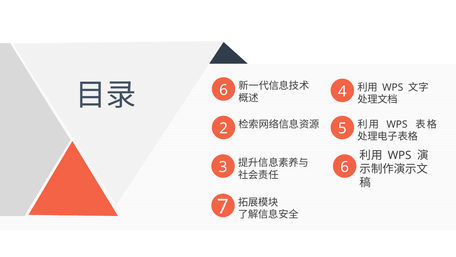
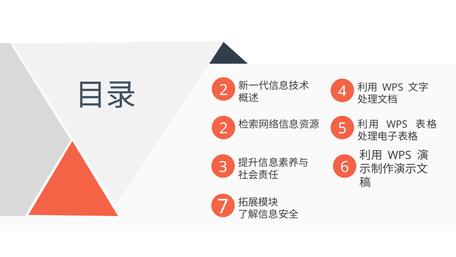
6: 6 -> 2 (224, 90)
